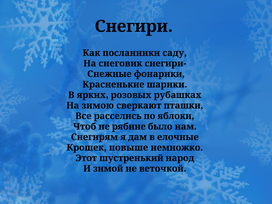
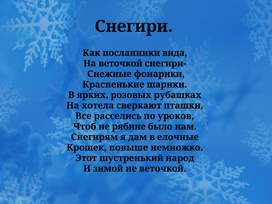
саду: саду -> вида (175, 53)
На снеговик: снеговик -> веточкой (120, 63)
зимою: зимою -> хотела (98, 106)
яблоки: яблоки -> уроков (176, 116)
